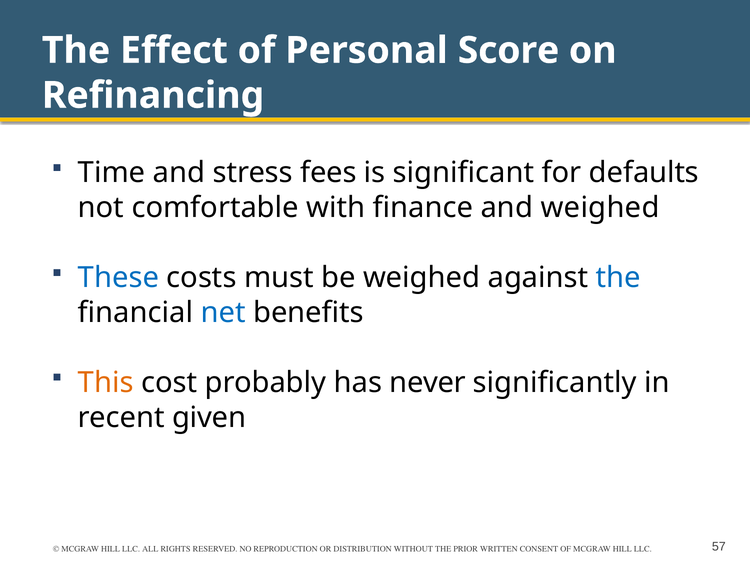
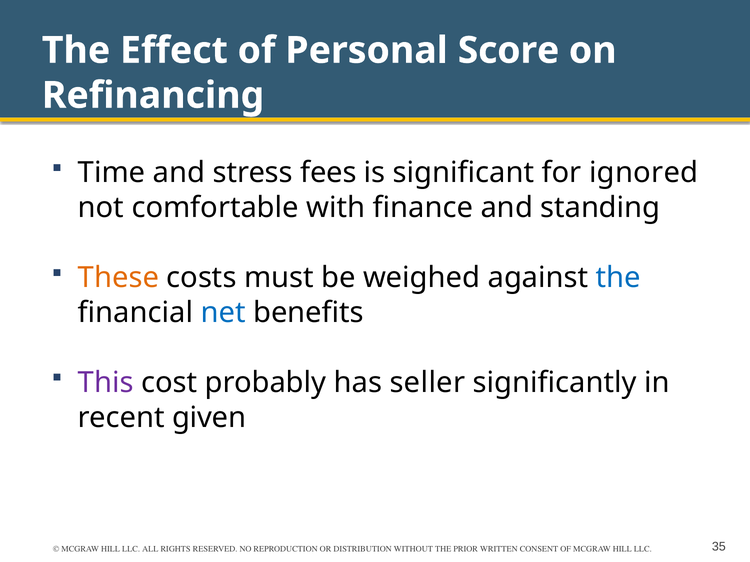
defaults: defaults -> ignored (644, 173)
and weighed: weighed -> standing (600, 208)
These colour: blue -> orange (118, 278)
This colour: orange -> purple (106, 383)
never: never -> seller (427, 383)
57: 57 -> 35 (719, 547)
